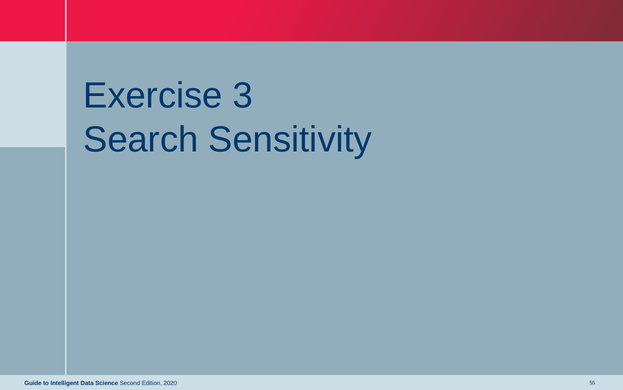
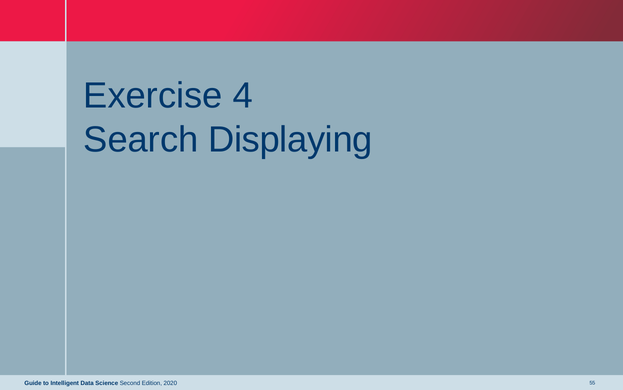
3: 3 -> 4 (243, 96)
Sensitivity: Sensitivity -> Displaying (290, 139)
